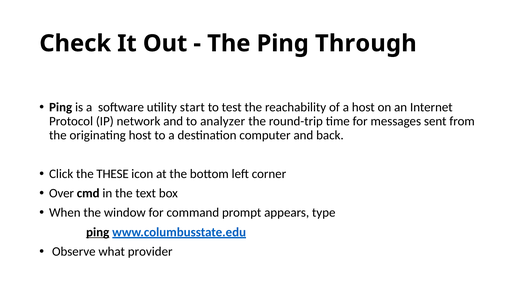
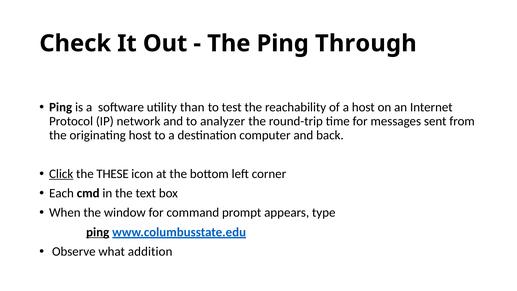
start: start -> than (192, 107)
Click underline: none -> present (61, 174)
Over: Over -> Each (61, 193)
provider: provider -> addition (150, 251)
